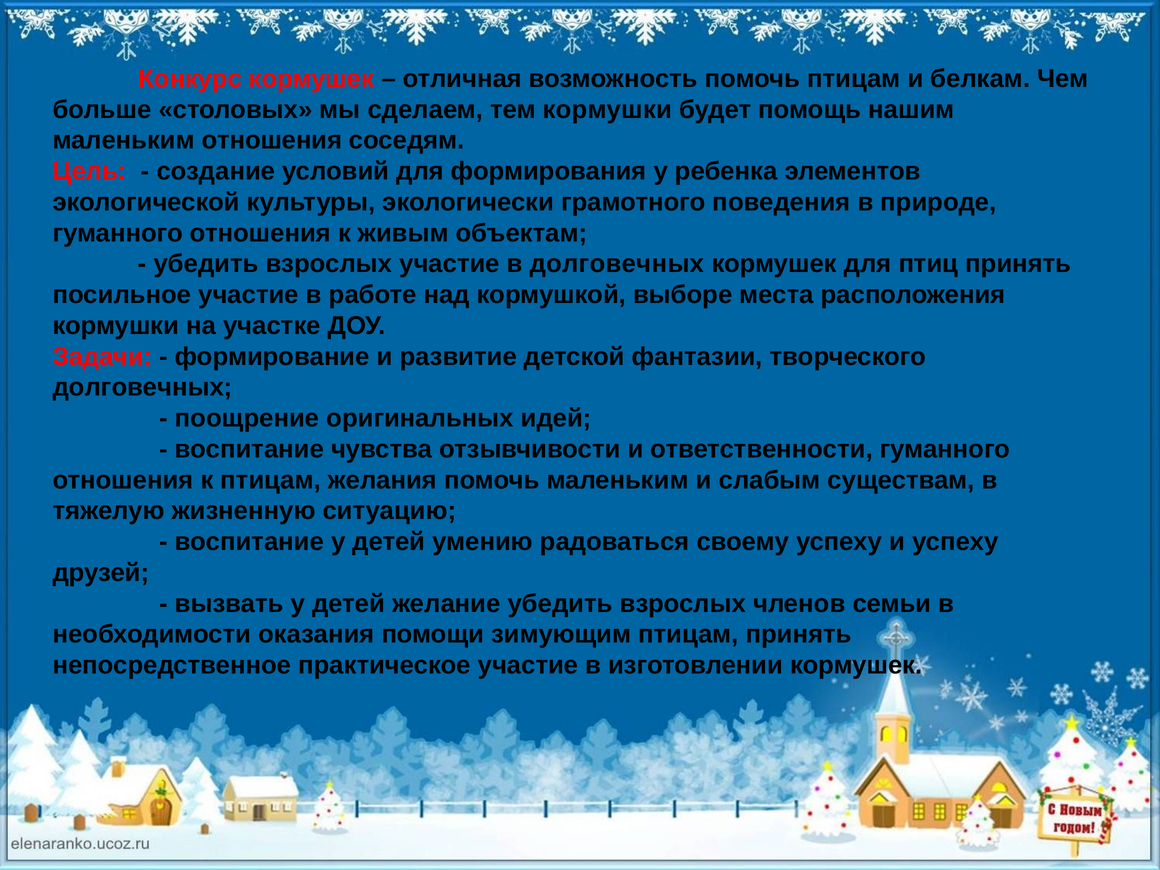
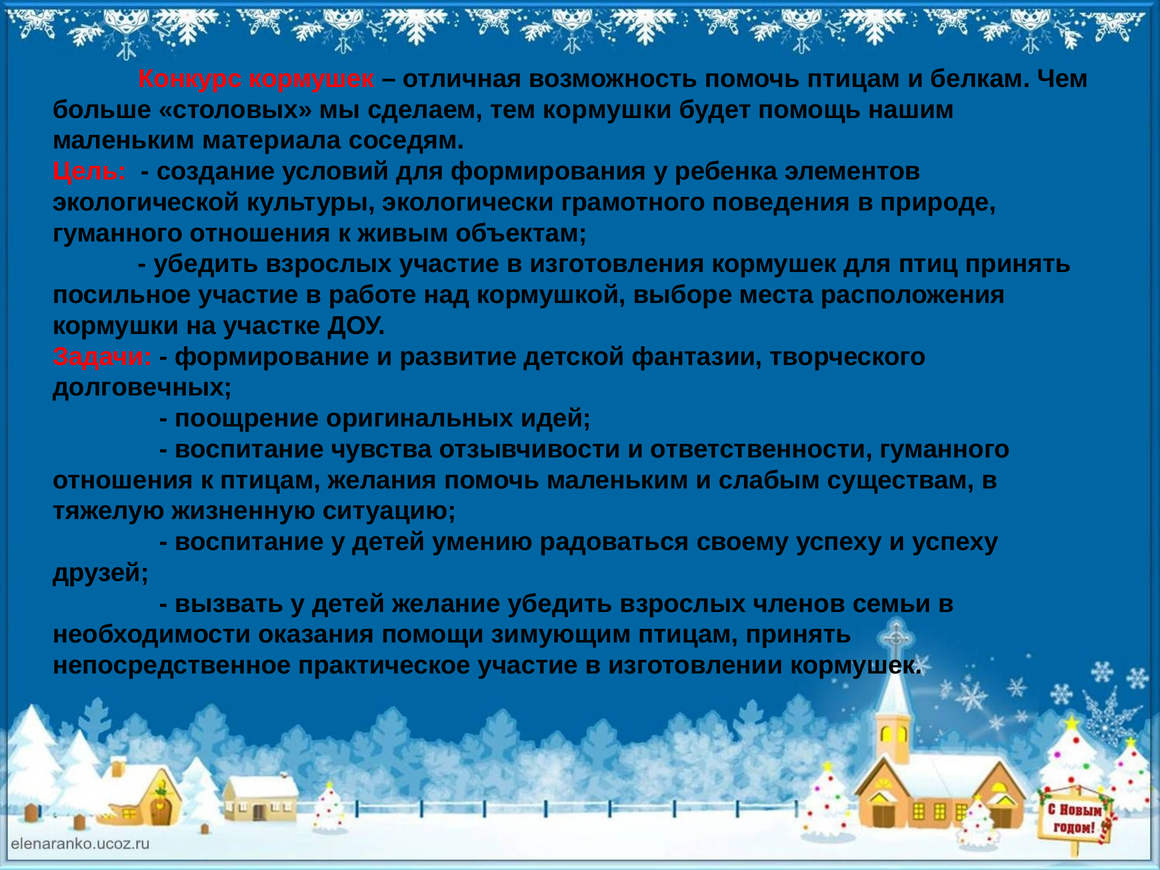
маленьким отношения: отношения -> материала (272, 140)
в долговечных: долговечных -> изготовления (617, 264)
